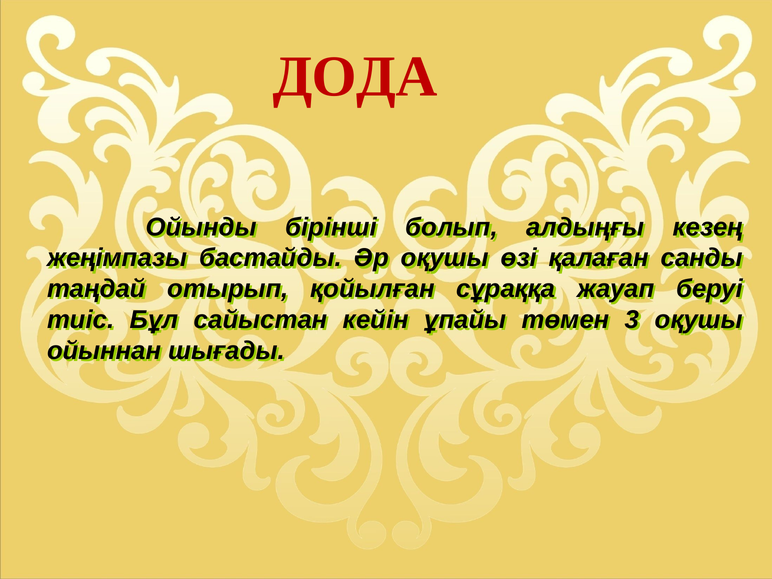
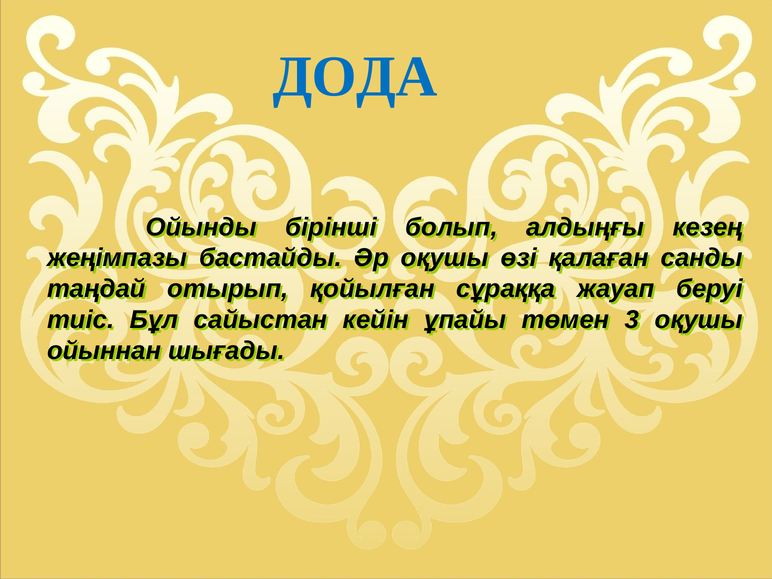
ДОДА colour: red -> blue (355, 77)
